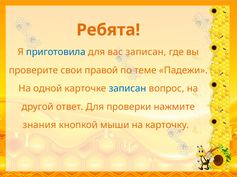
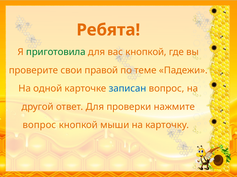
приготовила colour: blue -> green (56, 52)
вас записан: записан -> кнопкой (146, 52)
знания: знания -> вопрос (39, 126)
